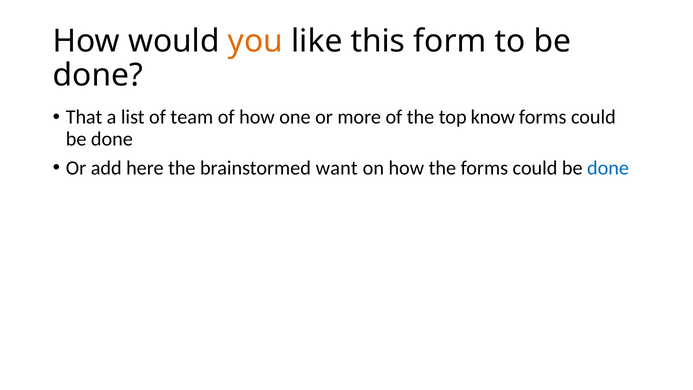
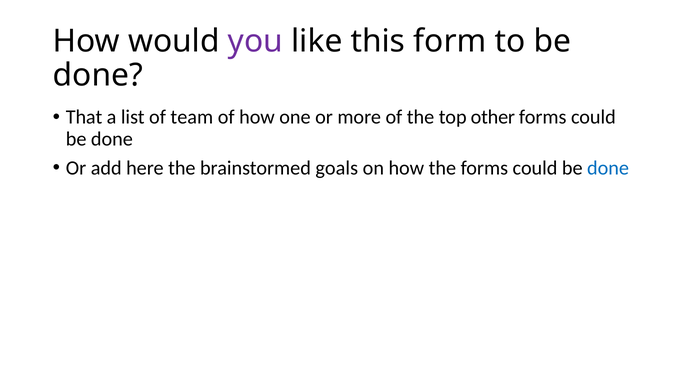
you colour: orange -> purple (255, 41)
know: know -> other (493, 117)
want: want -> goals (337, 168)
